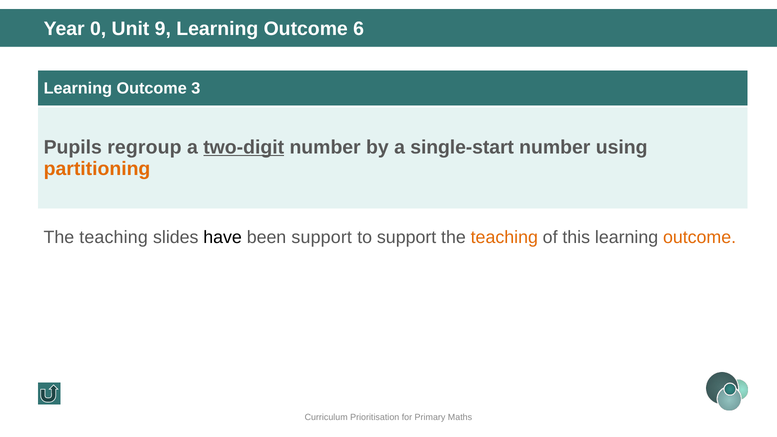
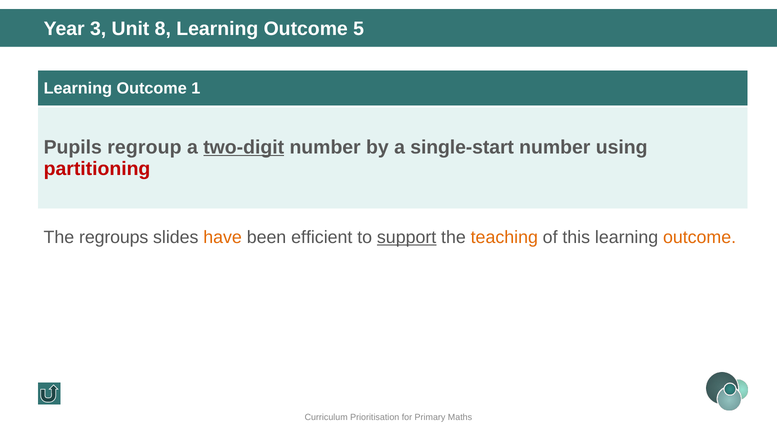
0: 0 -> 3 (98, 29)
9: 9 -> 8 (163, 29)
6: 6 -> 5 (359, 29)
3: 3 -> 1 (196, 88)
partitioning colour: orange -> red (97, 169)
teaching: teaching -> regroups (114, 238)
have colour: black -> orange (223, 238)
been support: support -> efficient (322, 238)
support underline: none -> present (407, 238)
